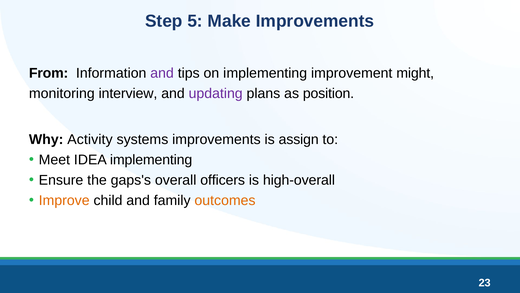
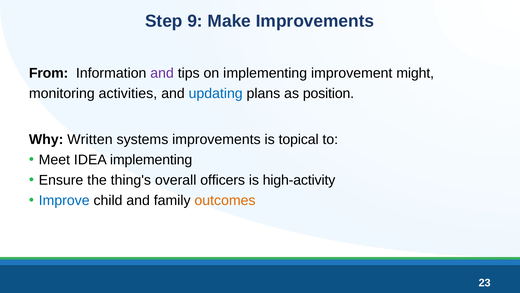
5: 5 -> 9 (195, 21)
interview: interview -> activities (128, 93)
updating colour: purple -> blue (216, 93)
Activity: Activity -> Written (90, 139)
assign: assign -> topical (299, 139)
gaps's: gaps's -> thing's (131, 180)
high-overall: high-overall -> high-activity (299, 180)
Improve colour: orange -> blue (64, 200)
